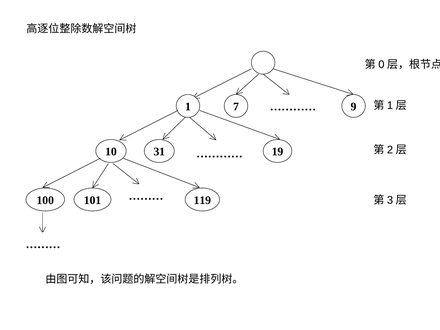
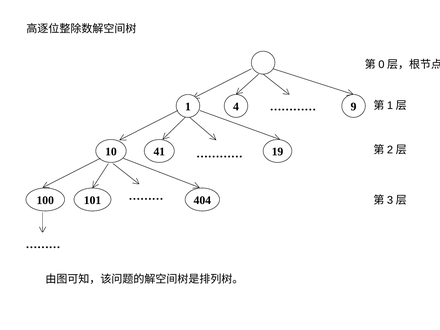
7: 7 -> 4 (236, 107)
31: 31 -> 41 (159, 152)
119: 119 -> 404 (202, 200)
